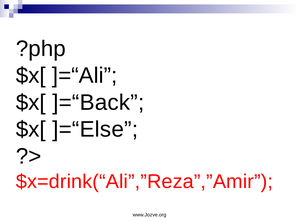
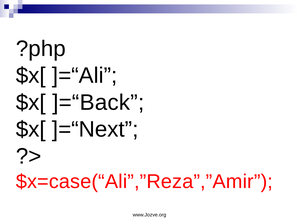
]=“Else: ]=“Else -> ]=“Next (95, 129)
$x=drink(“Ali”,”Reza”,”Amir: $x=drink(“Ali”,”Reza”,”Amir -> $x=case(“Ali”,”Reza”,”Amir (144, 182)
